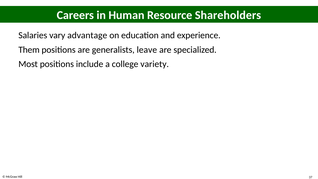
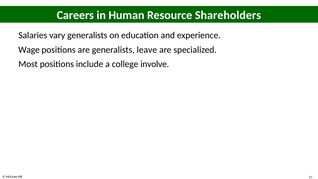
vary advantage: advantage -> generalists (87, 35)
Them: Them -> Wage (29, 50)
variety: variety -> involve (155, 64)
